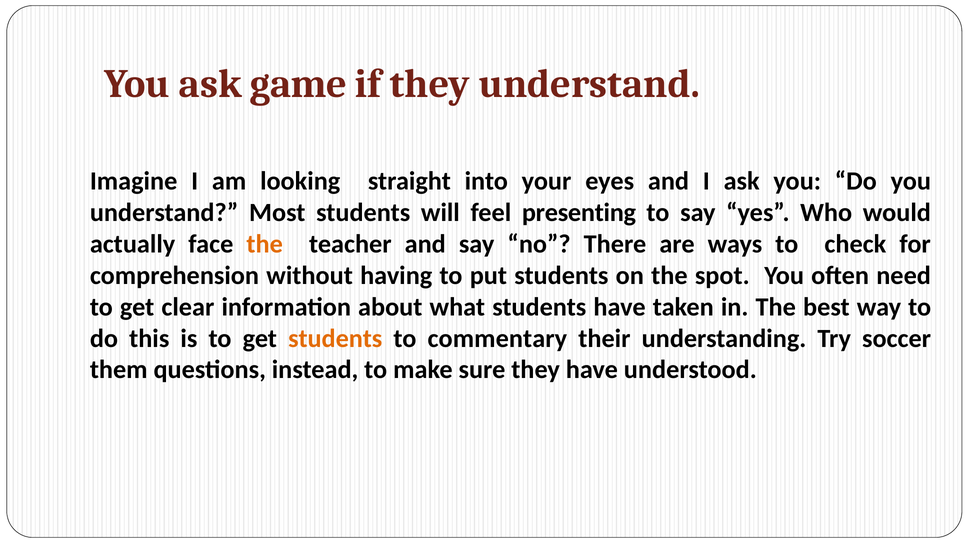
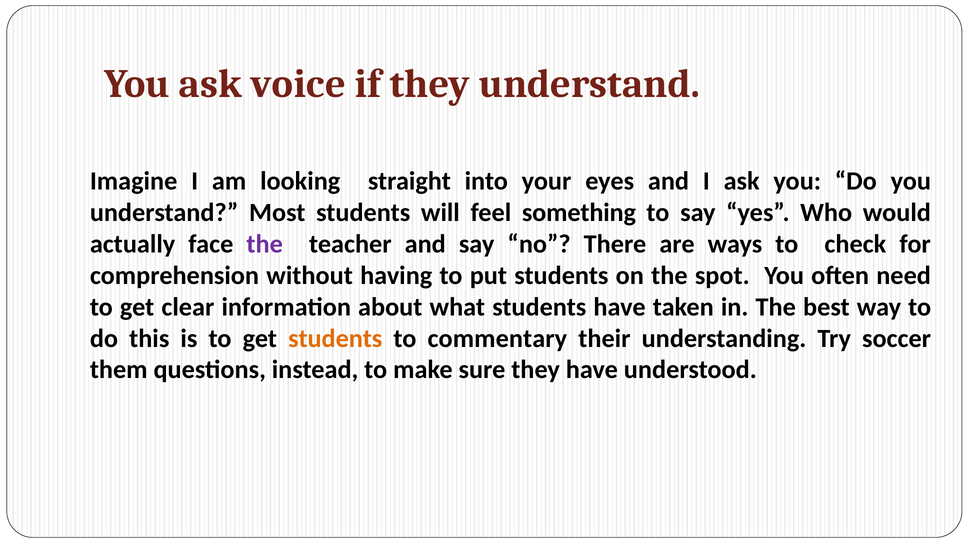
game: game -> voice (298, 84)
presenting: presenting -> something (579, 213)
the colour: orange -> purple (265, 244)
